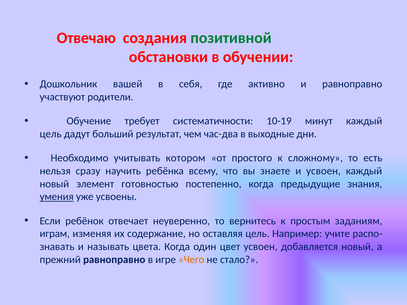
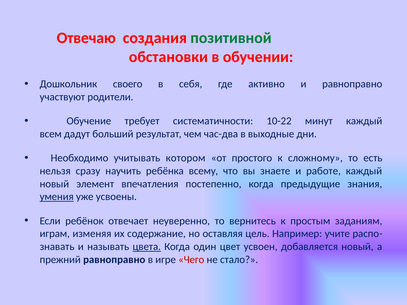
вашей: вашей -> своего (128, 84)
10-19: 10-19 -> 10-22 (279, 121)
цель: цель -> всем (51, 134)
и усвоен: усвоен -> работе (324, 171)
готовностью: готовностью -> впечатления (150, 184)
цвета underline: none -> present (147, 247)
Чего colour: orange -> red (191, 260)
